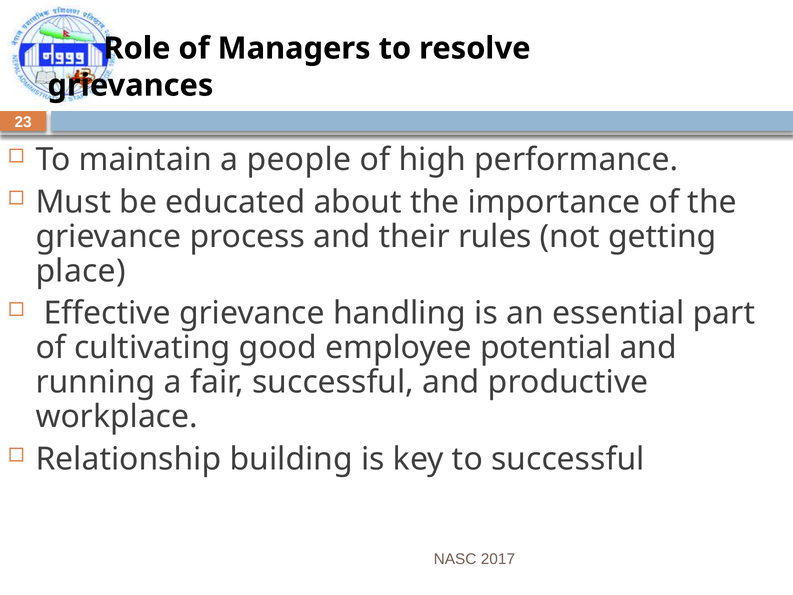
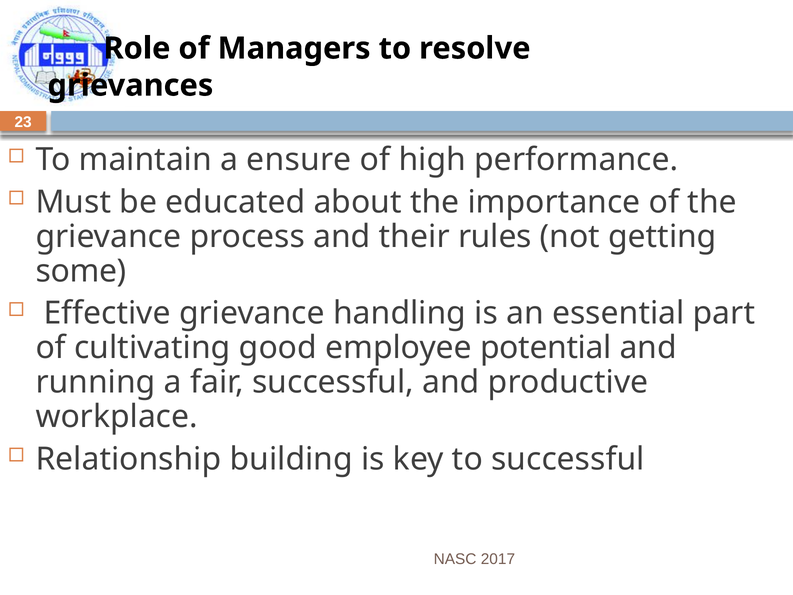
people: people -> ensure (299, 160)
place: place -> some (81, 271)
